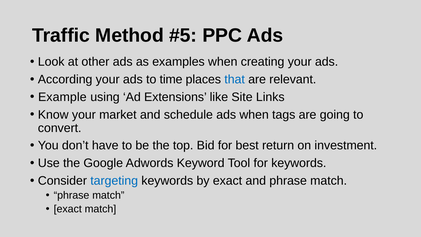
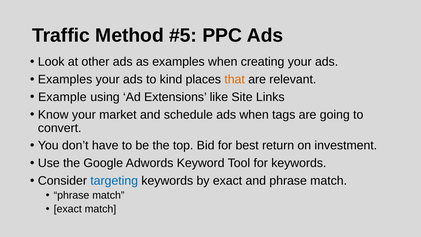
According: According -> Examples (65, 79)
time: time -> kind (171, 79)
that colour: blue -> orange (235, 79)
